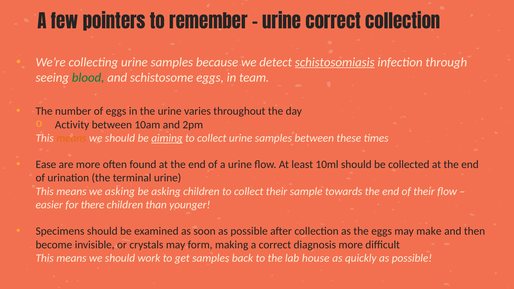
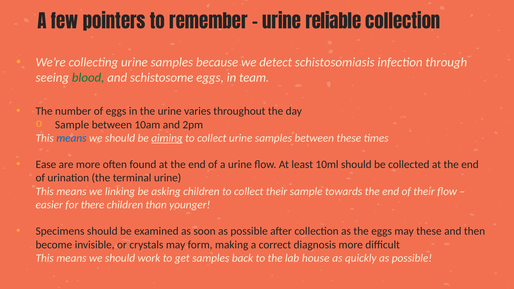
urine correct: correct -> reliable (333, 22)
schistosomiasis underline: present -> none (335, 62)
Activity: Activity -> Sample (72, 125)
means colour: orange -> blue (71, 138)
we asking: asking -> linking (120, 192)
may make: make -> these (429, 231)
